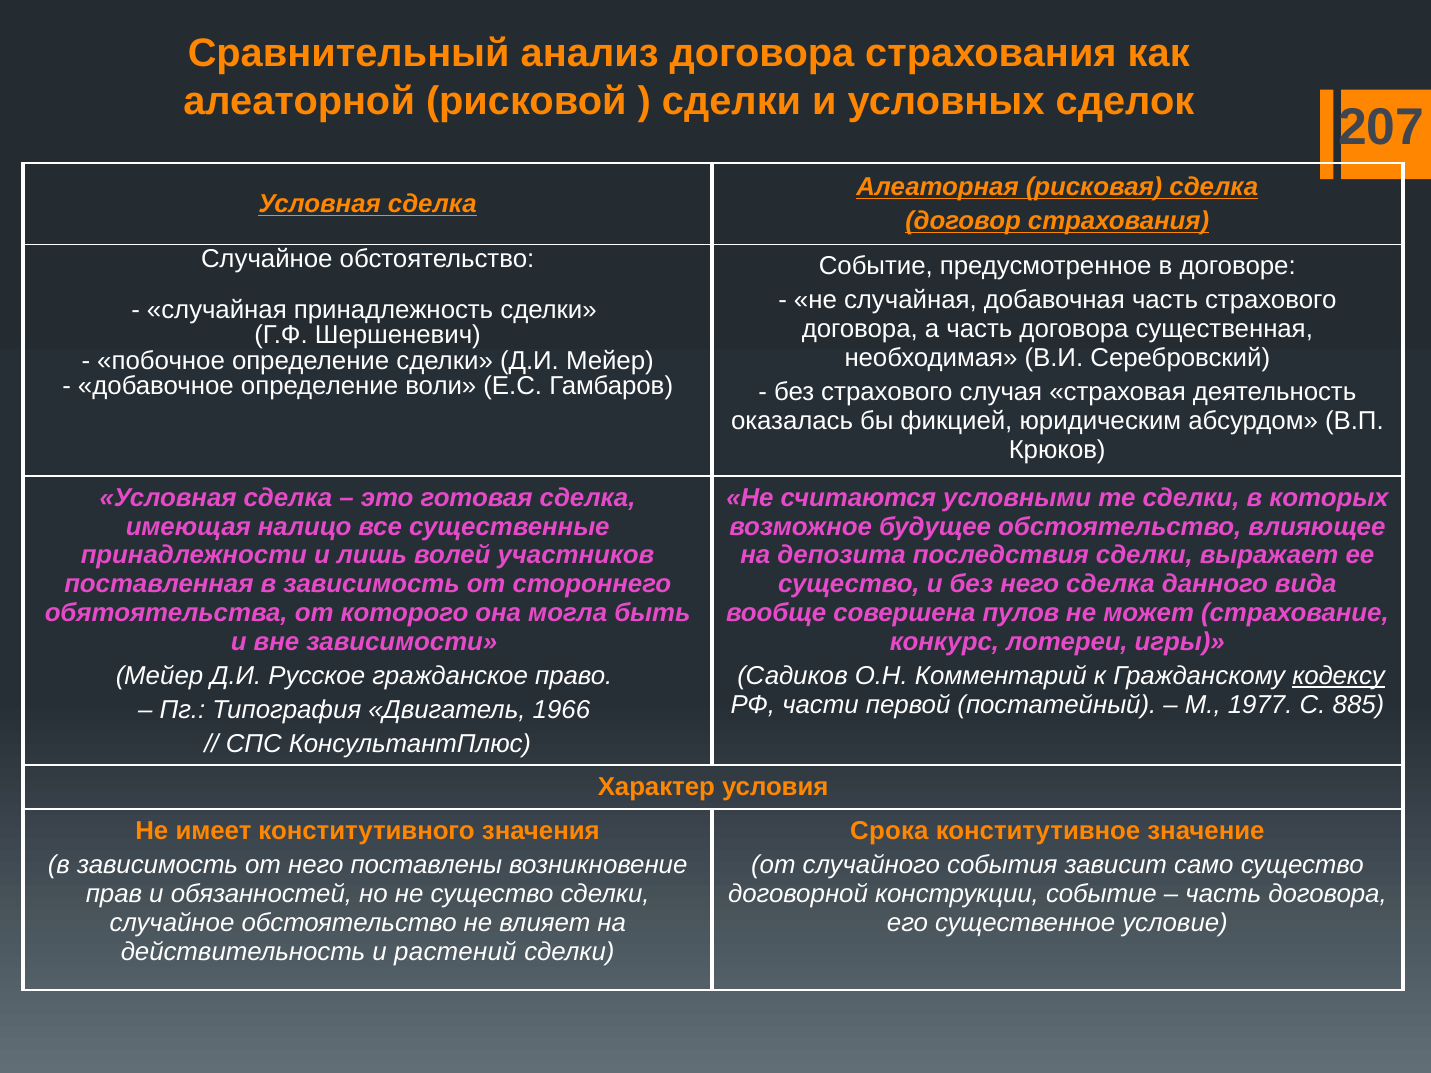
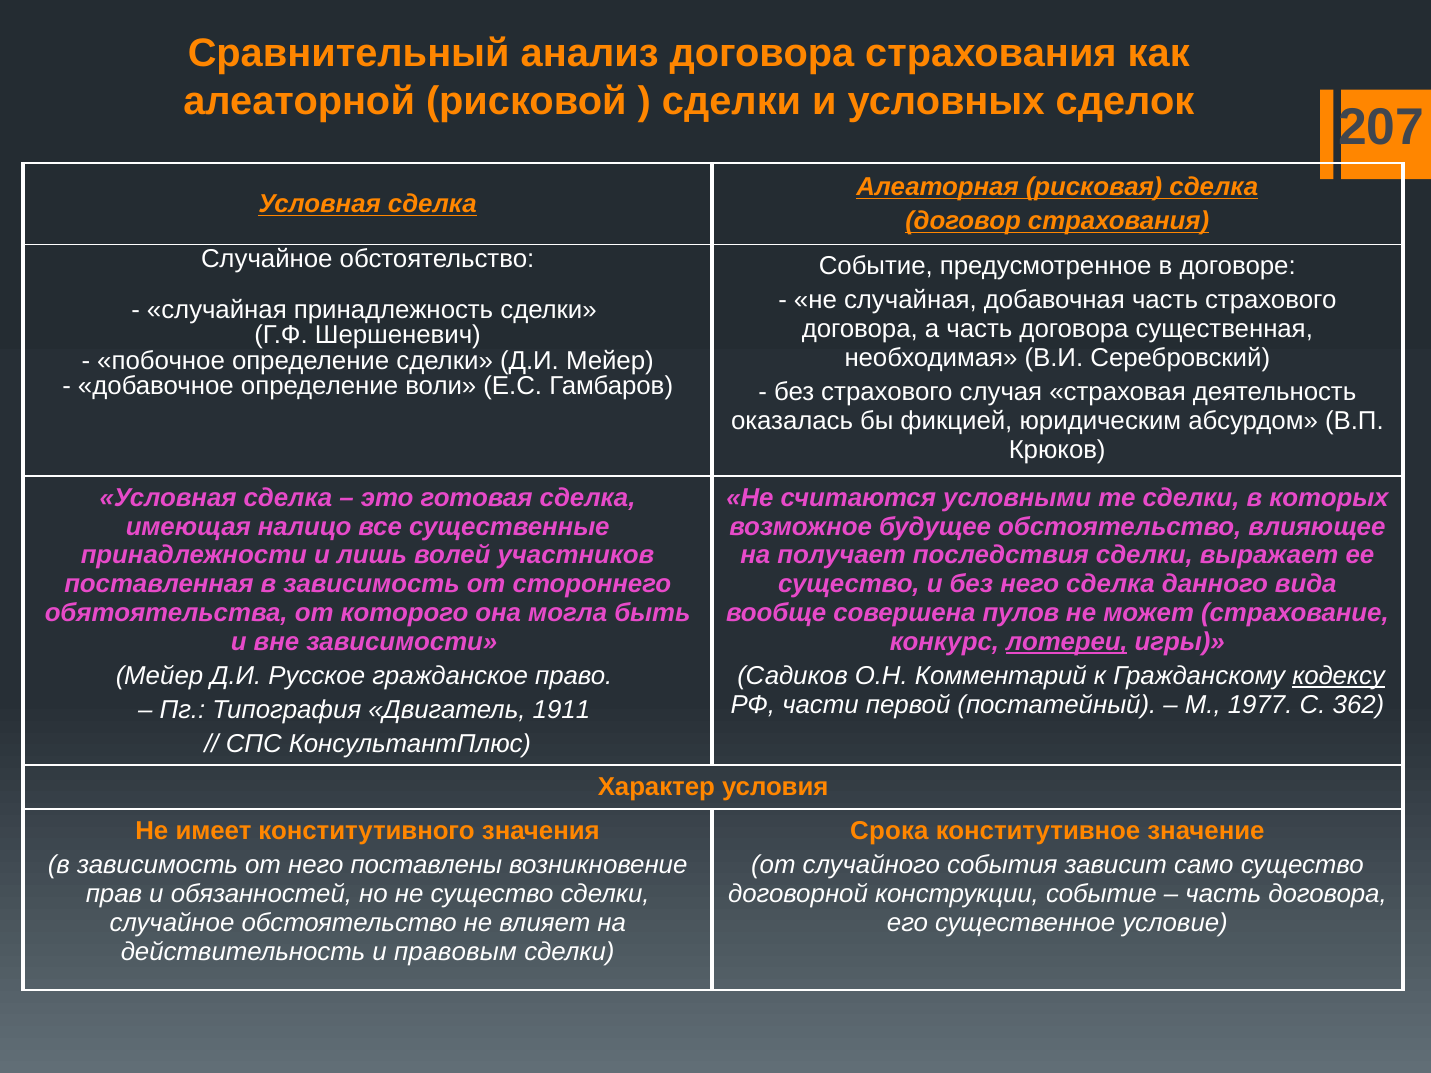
депозита: депозита -> получает (842, 555)
лотереи underline: none -> present (1067, 642)
885: 885 -> 362 (1359, 705)
1966: 1966 -> 1911 (561, 710)
растений: растений -> правовым (455, 952)
